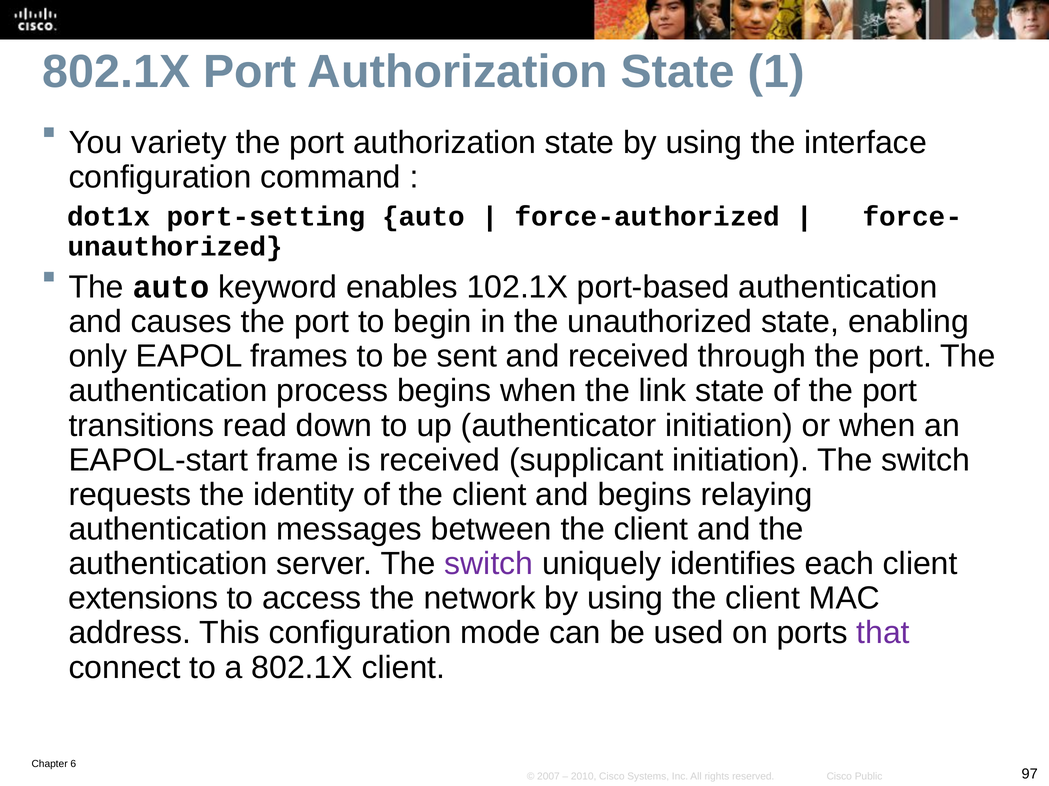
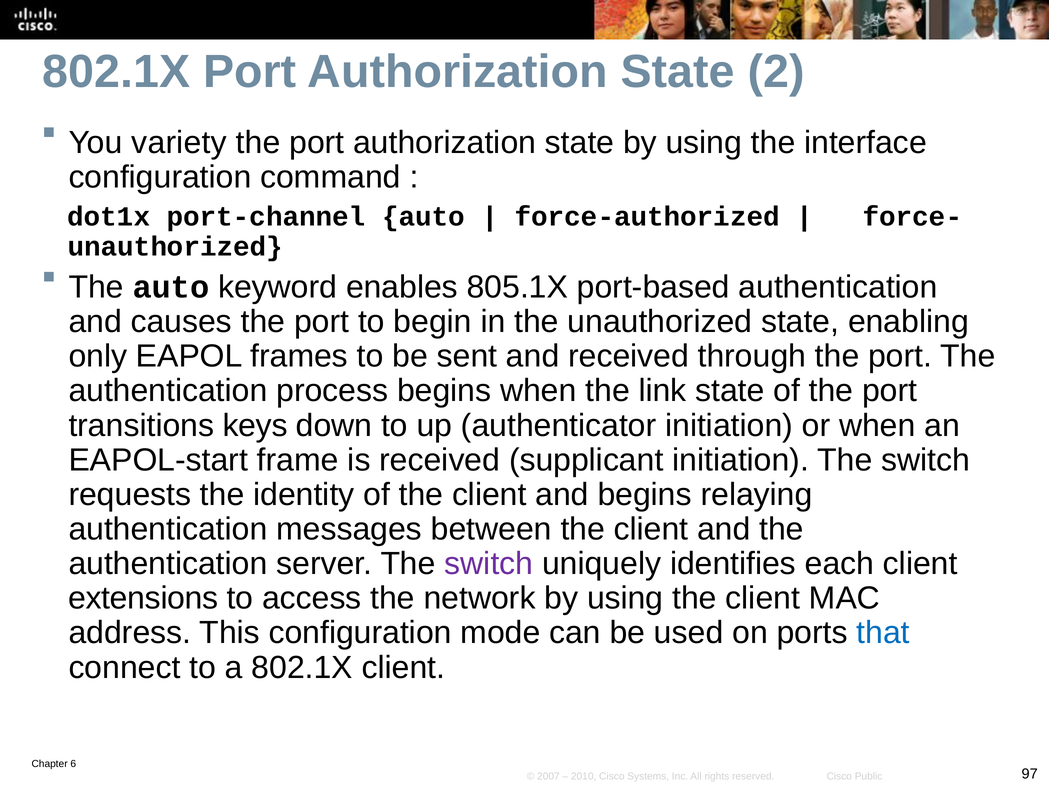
1: 1 -> 2 (776, 72)
port-setting: port-setting -> port-channel (266, 217)
102.1X: 102.1X -> 805.1X (517, 287)
read: read -> keys (255, 426)
that colour: purple -> blue (883, 634)
